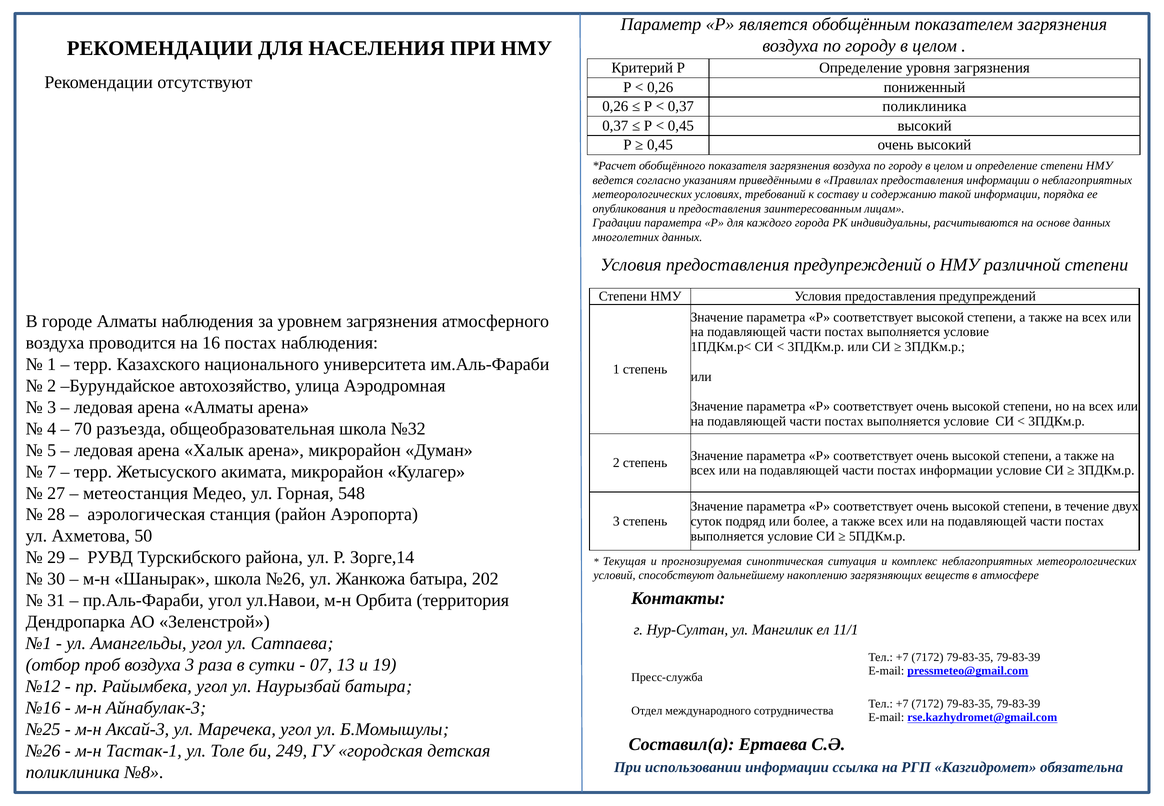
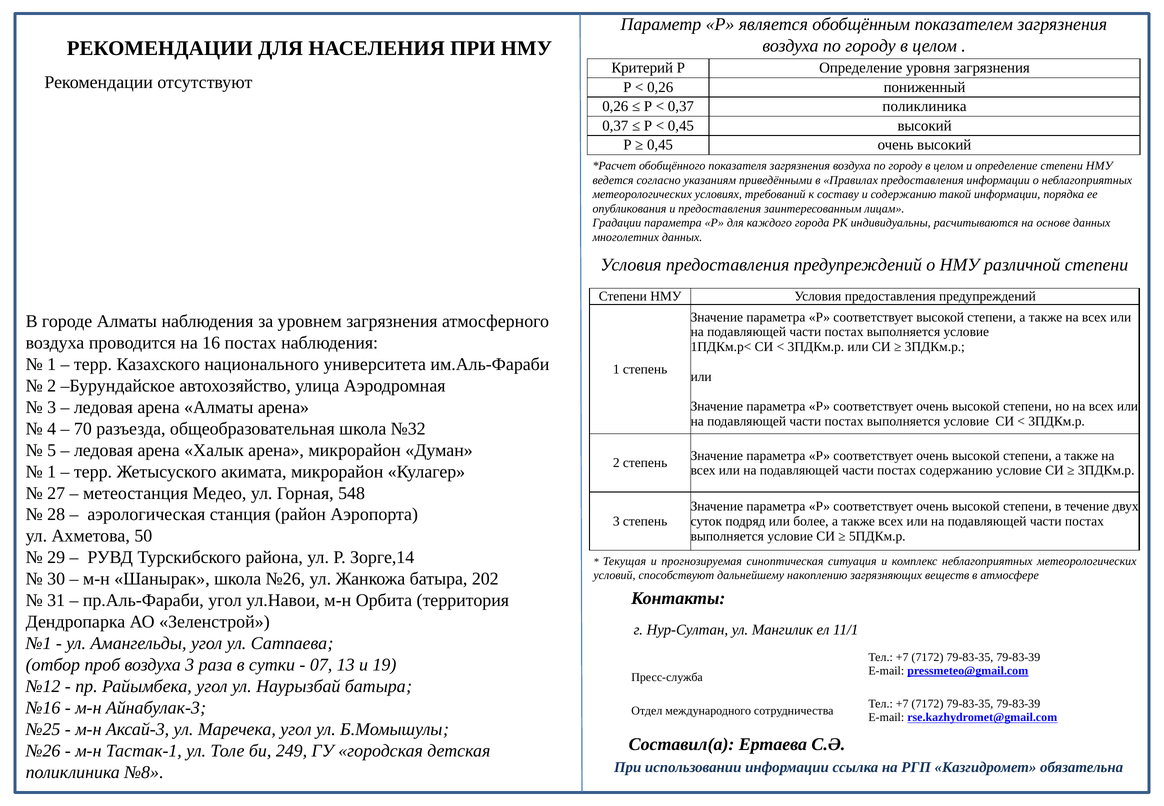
7: 7 -> 1 (52, 472)
постах информации: информации -> содержанию (956, 470)
